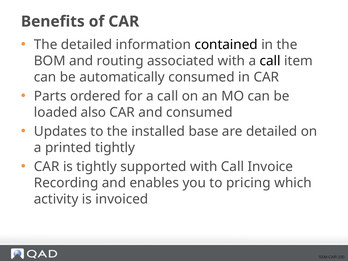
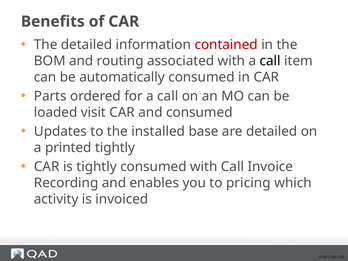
contained colour: black -> red (226, 45)
also: also -> visit (93, 112)
tightly supported: supported -> consumed (153, 167)
